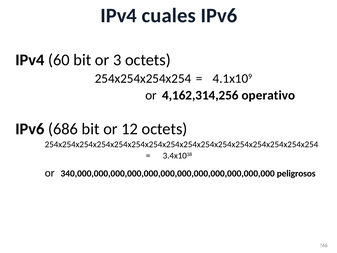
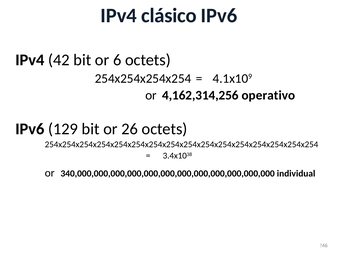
cuales: cuales -> clásico (169, 15)
60: 60 -> 42 (59, 60)
3: 3 -> 6 (117, 60)
686: 686 -> 129 (63, 129)
12: 12 -> 26 (130, 129)
peligrosos: peligrosos -> individual (296, 173)
